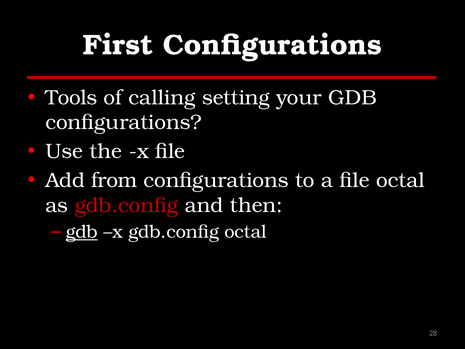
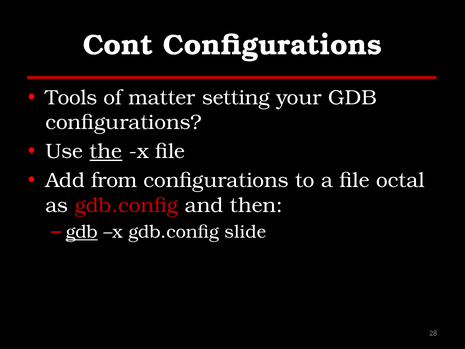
First: First -> Cont (118, 45)
calling: calling -> matter (162, 98)
the underline: none -> present (106, 151)
gdb.config octal: octal -> slide (245, 232)
